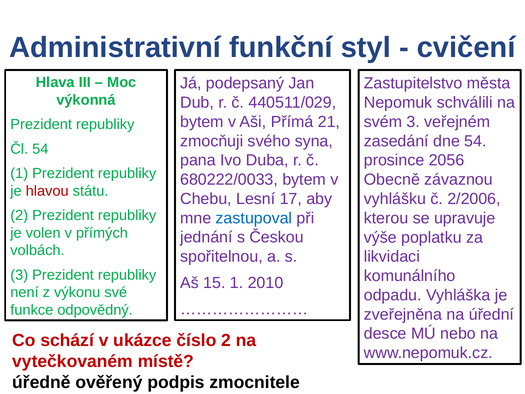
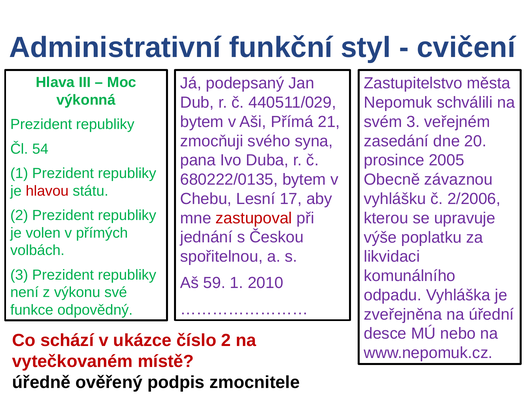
dne 54: 54 -> 20 (475, 141)
2056: 2056 -> 2005 (447, 160)
680222/0033: 680222/0033 -> 680222/0135 (229, 179)
zastupoval colour: blue -> red (254, 218)
15: 15 -> 59 (214, 283)
